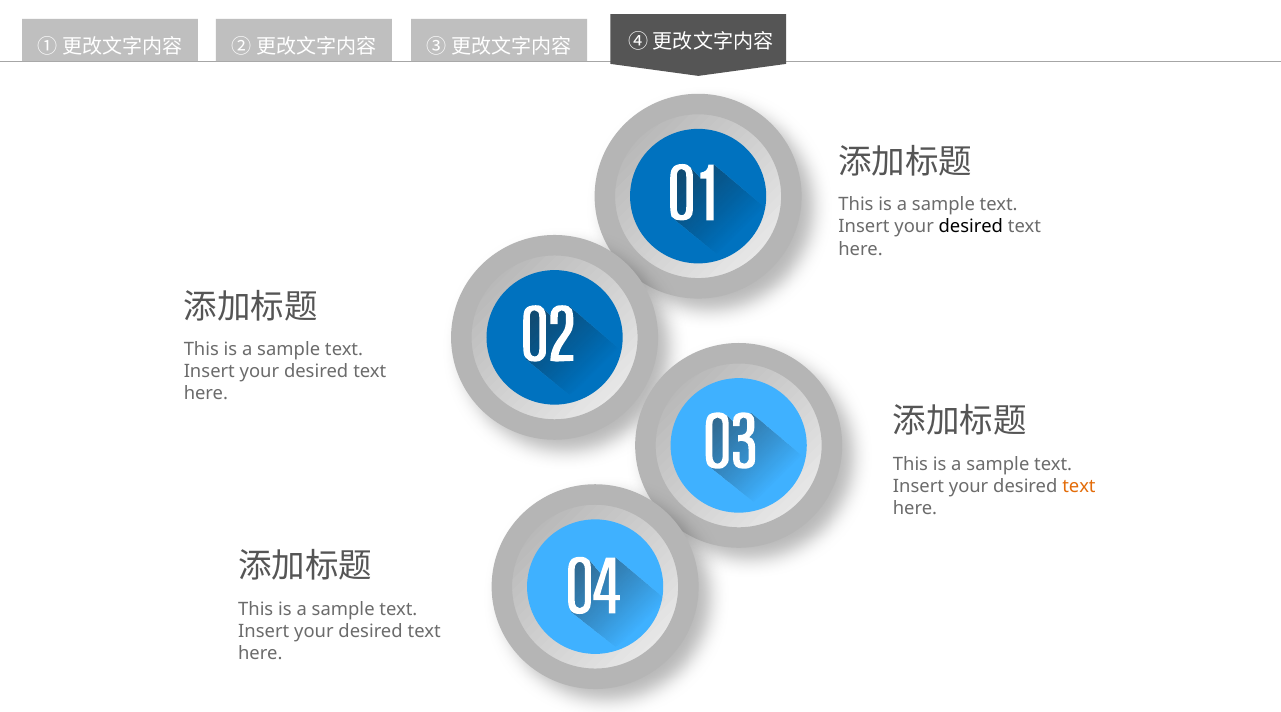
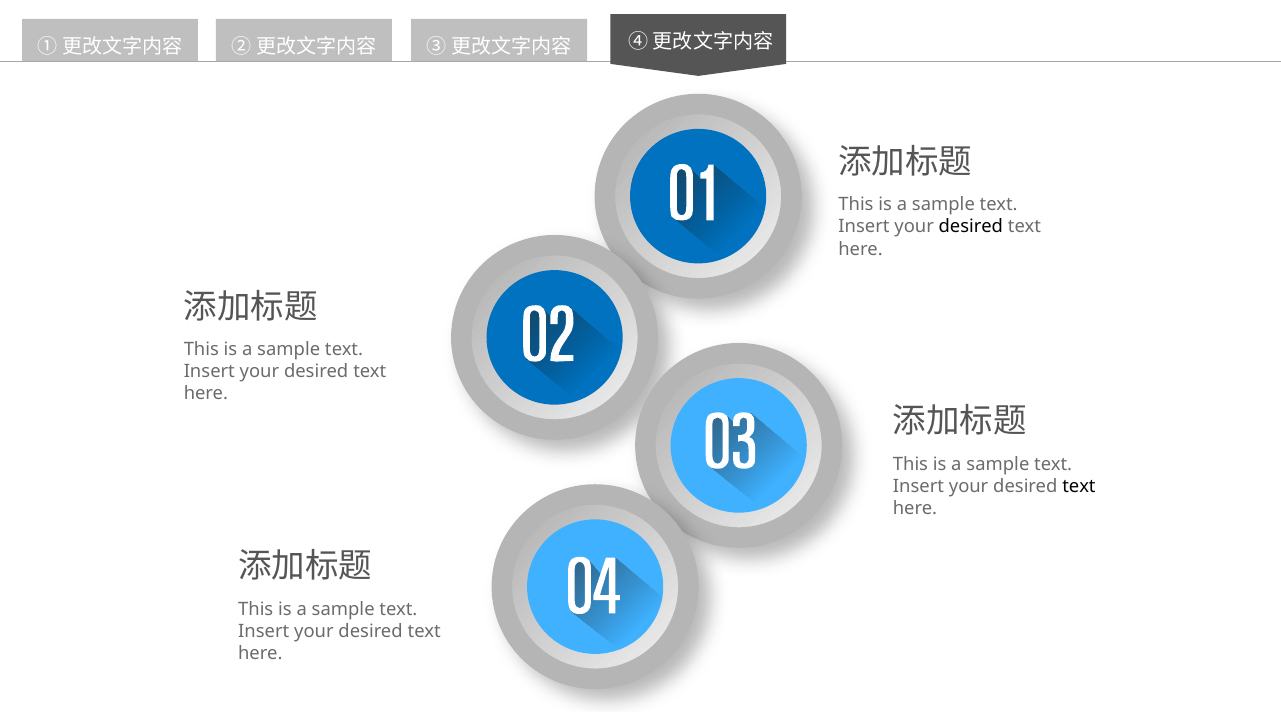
text colour: orange -> black (1079, 486)
